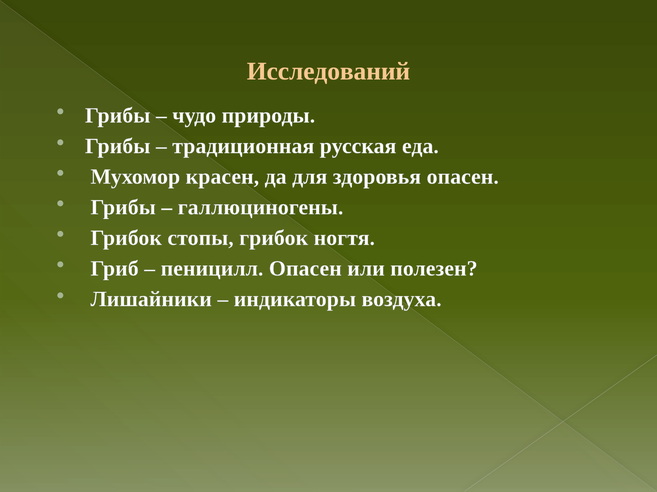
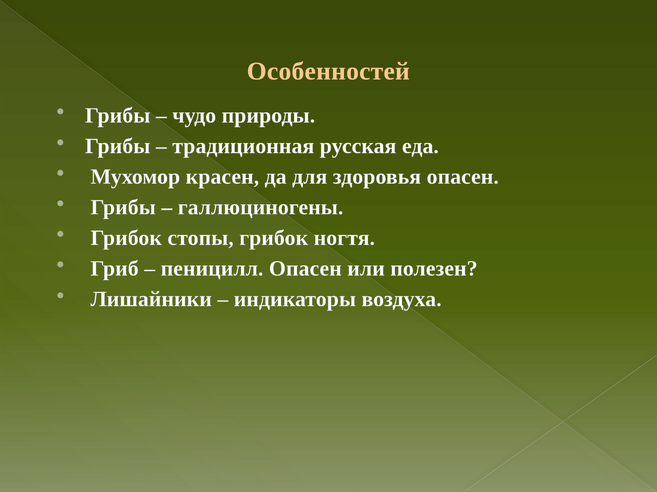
Исследований: Исследований -> Особенностей (328, 71)
